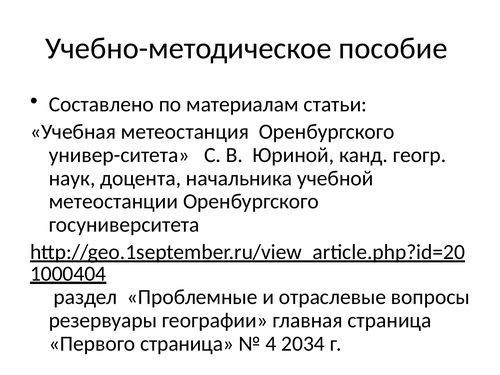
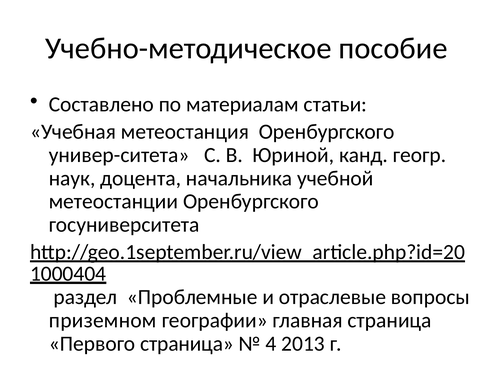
резервуары: резервуары -> приземном (103, 320)
2034: 2034 -> 2013 (303, 344)
